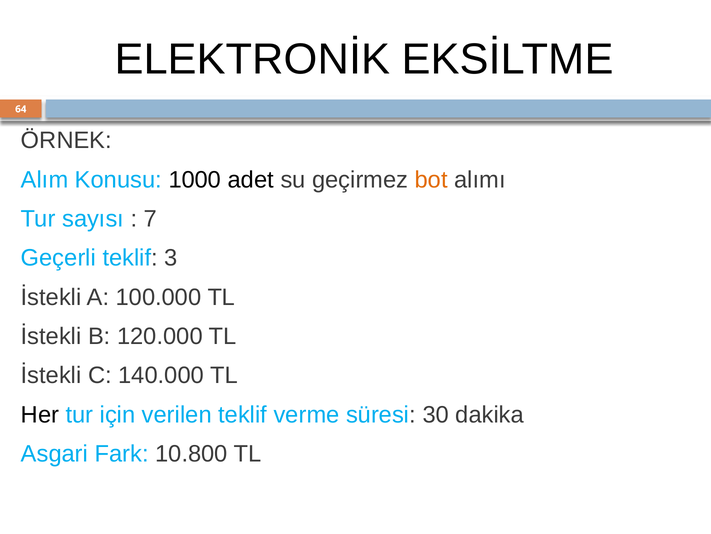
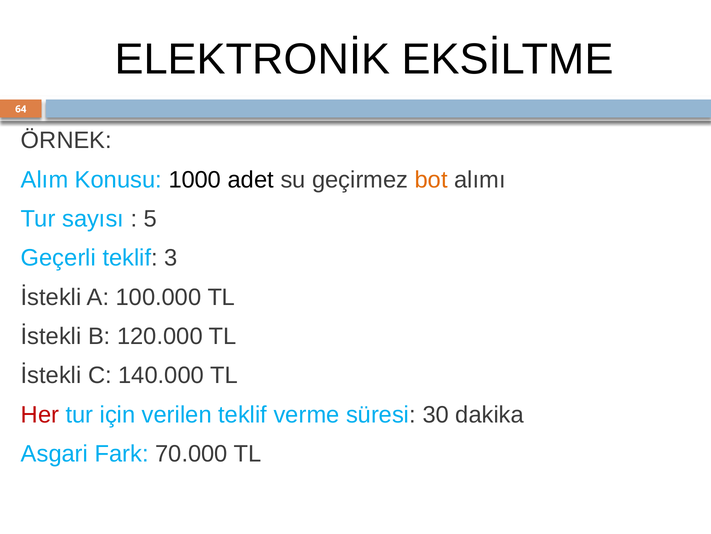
7: 7 -> 5 (150, 219)
Her colour: black -> red (40, 414)
10.800: 10.800 -> 70.000 (191, 453)
